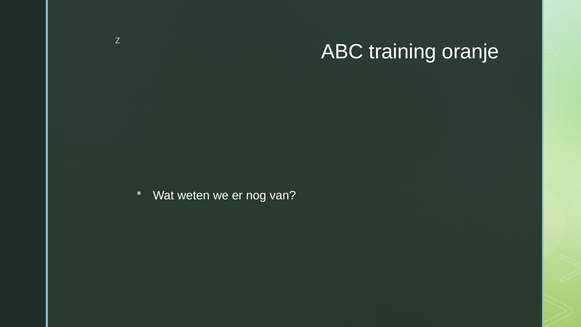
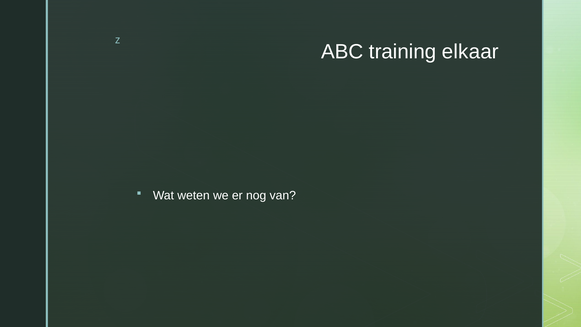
oranje: oranje -> elkaar (470, 52)
